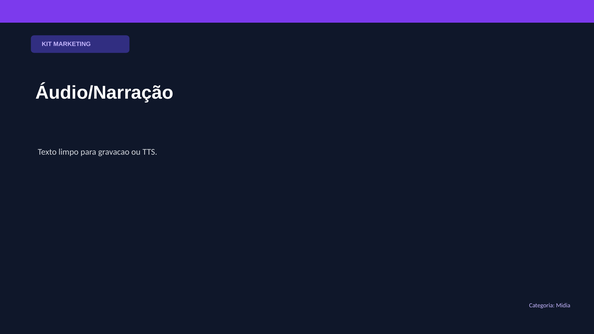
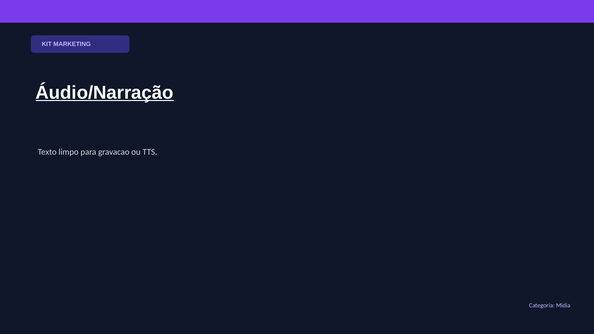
Áudio/Narração underline: none -> present (105, 93)
